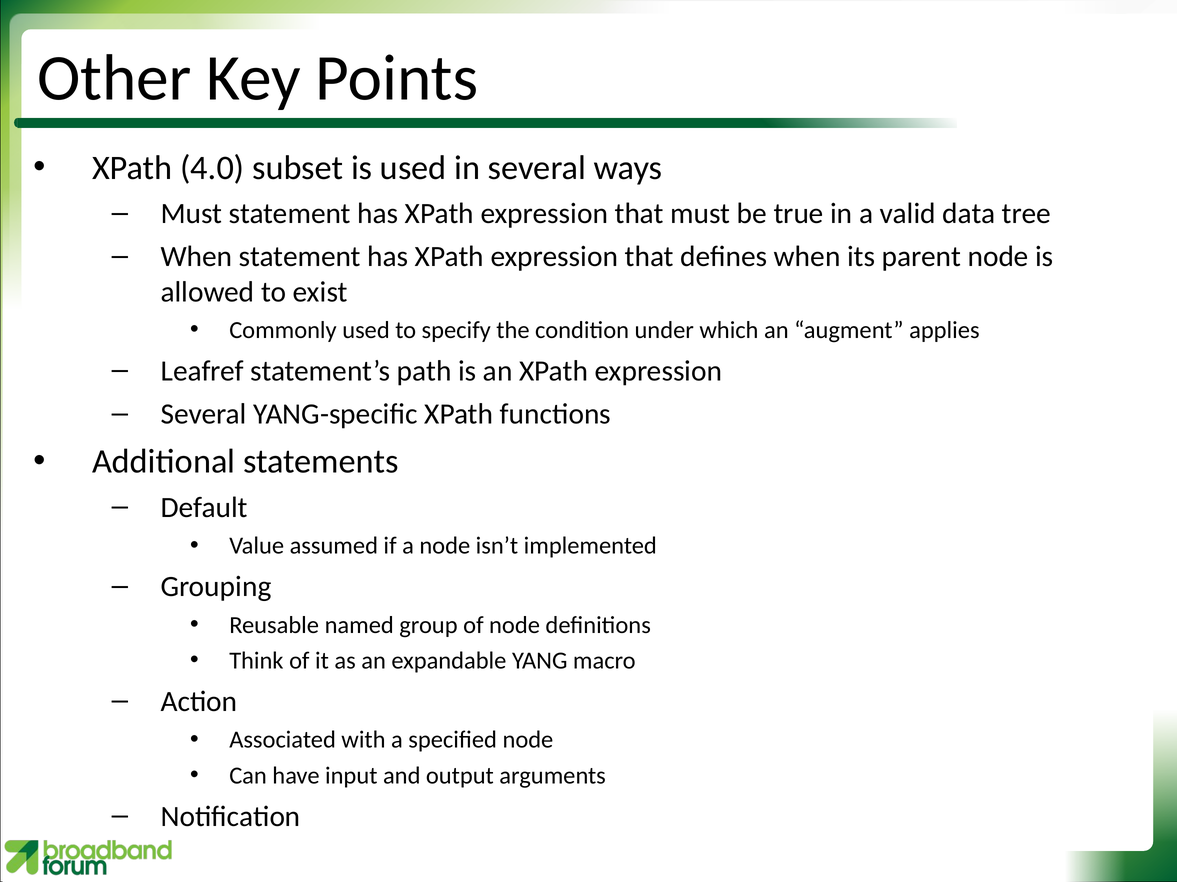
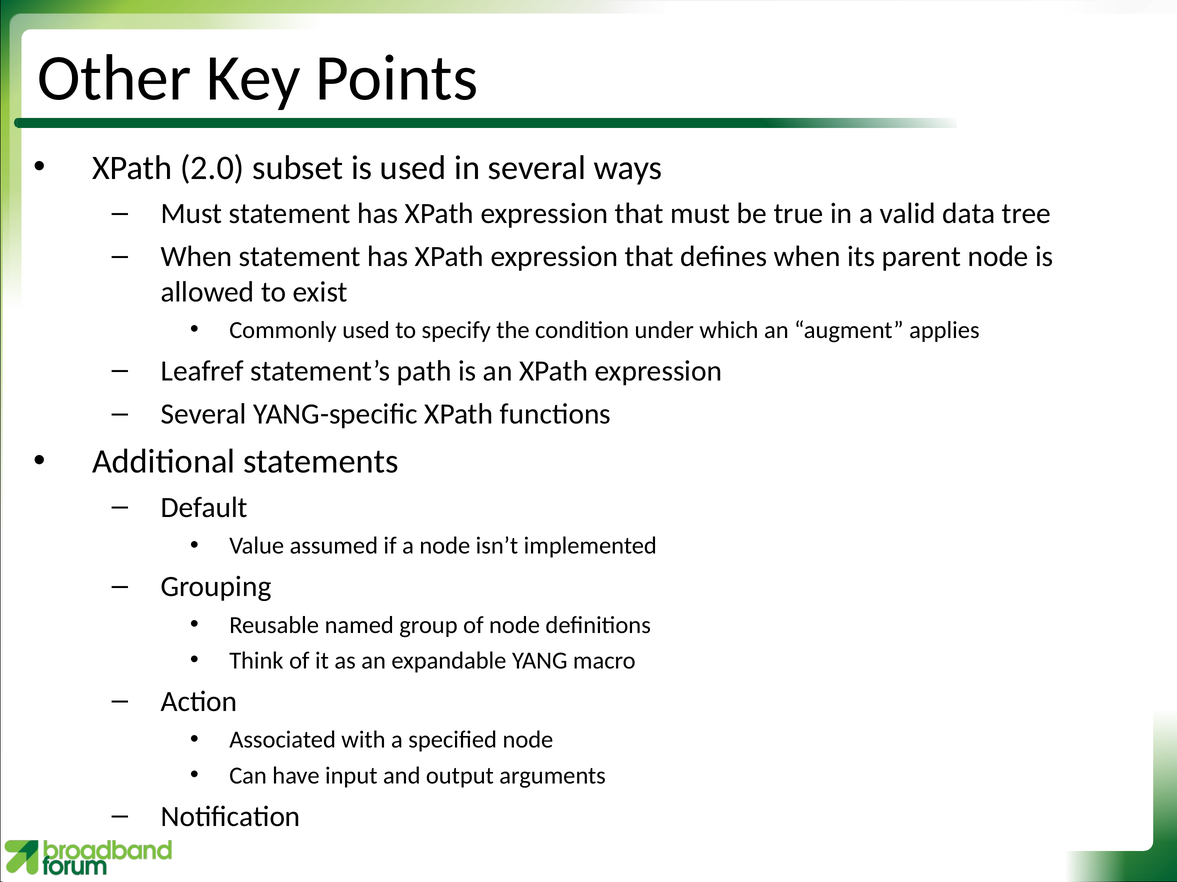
4.0: 4.0 -> 2.0 (212, 168)
